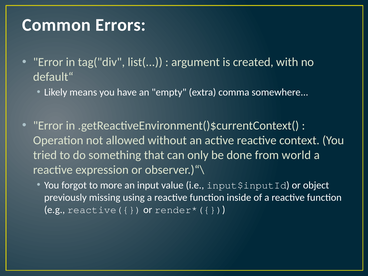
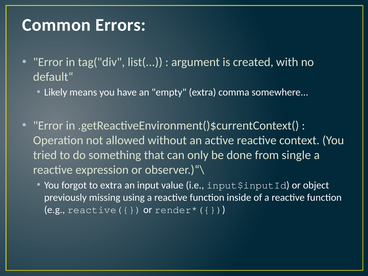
world: world -> single (296, 155)
to more: more -> extra (111, 185)
